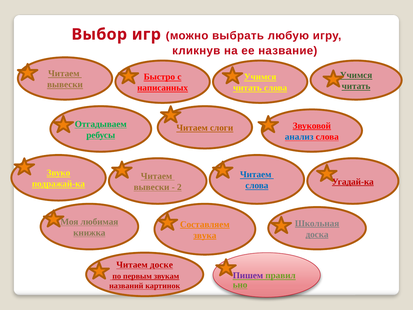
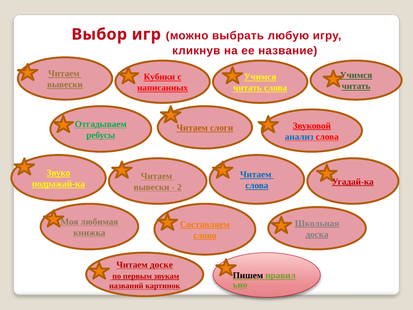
Быстро: Быстро -> Кубики (159, 77)
звука: звука -> слово (205, 235)
Пишем colour: purple -> black (248, 275)
